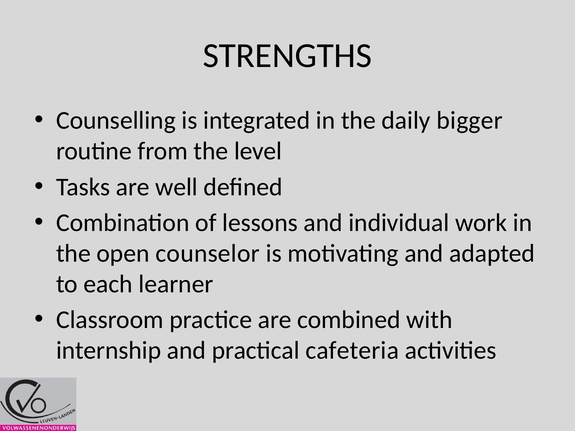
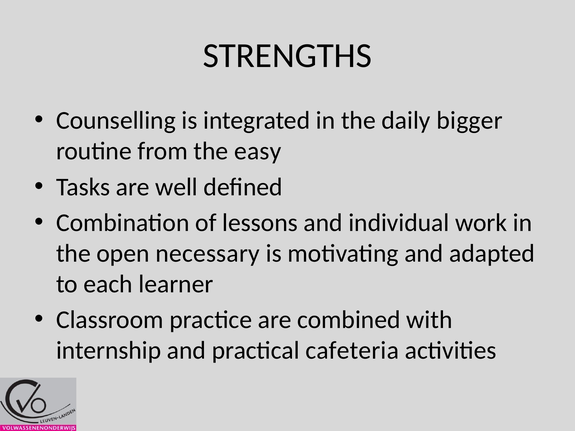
level: level -> easy (258, 151)
counselor: counselor -> necessary (208, 254)
